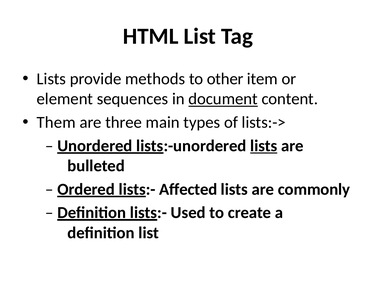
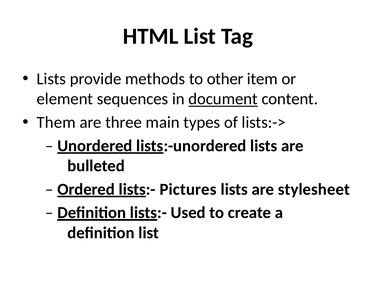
lists underline: present -> none (264, 146)
Affected: Affected -> Pictures (188, 189)
commonly: commonly -> stylesheet (314, 189)
